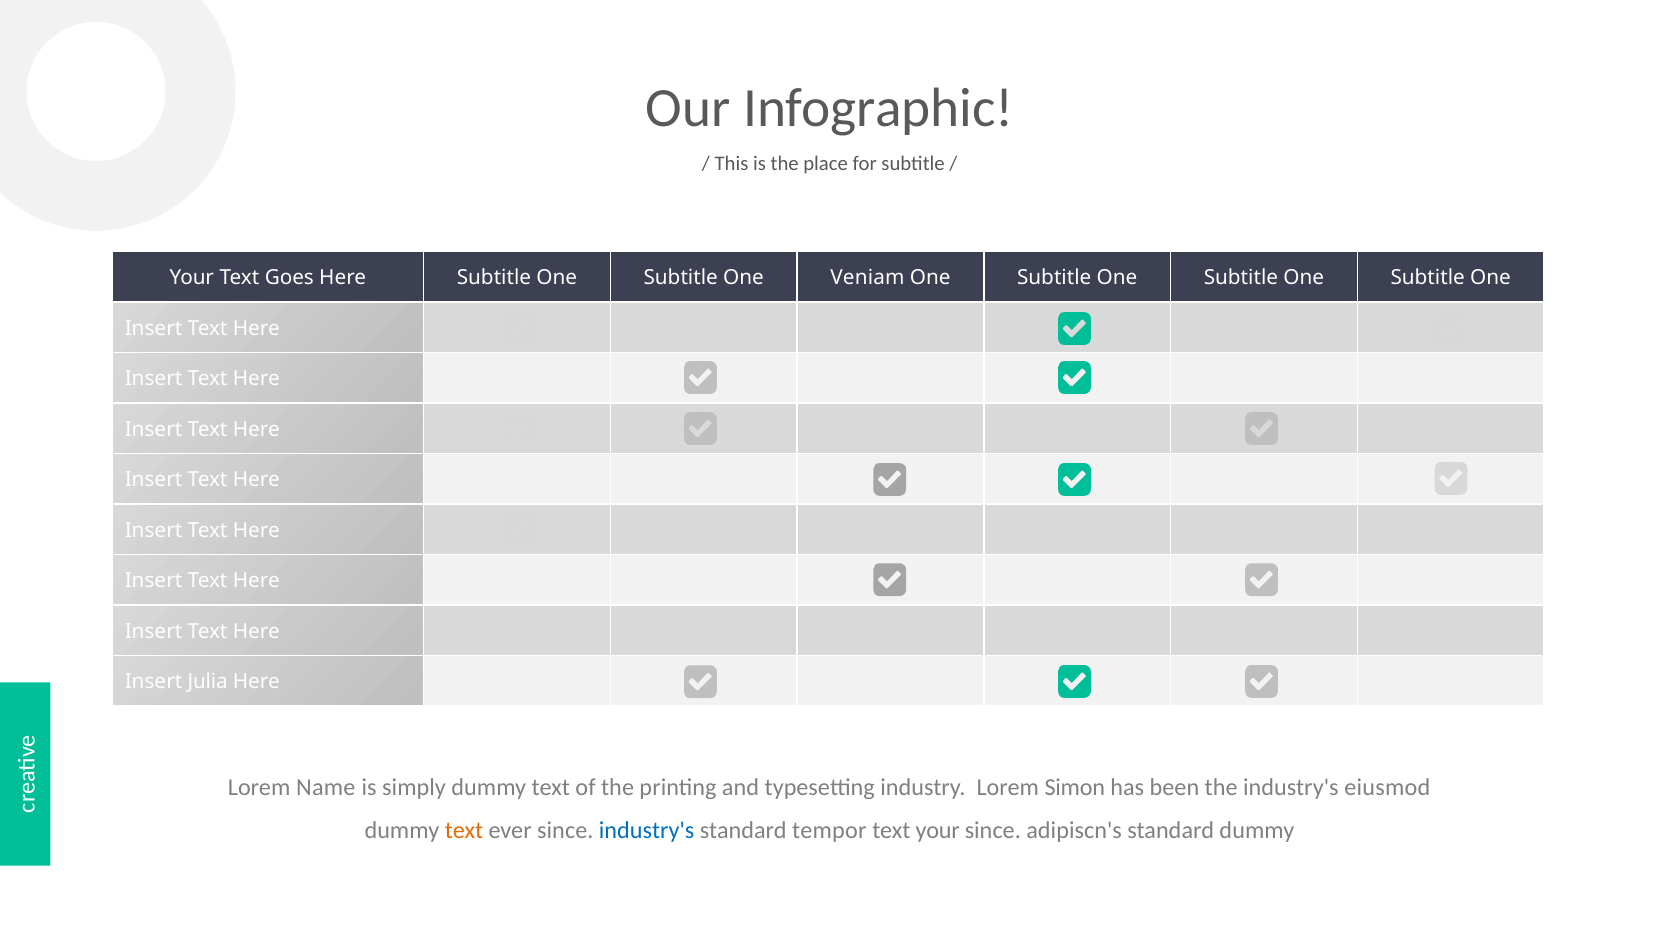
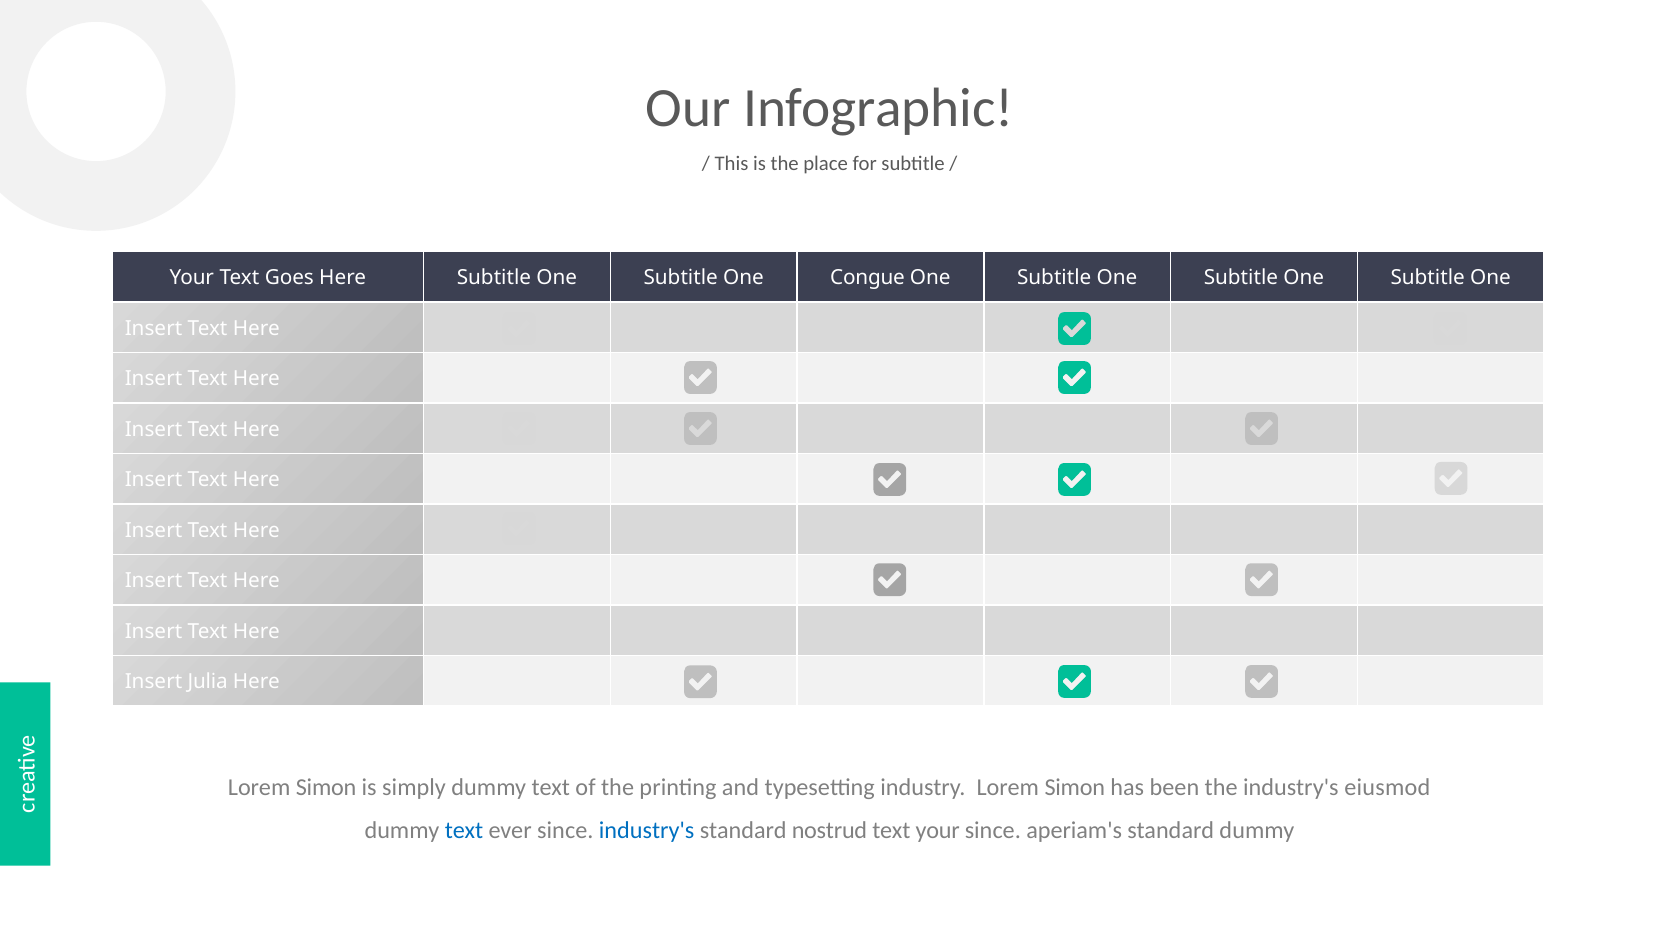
Veniam: Veniam -> Congue (868, 278)
Name: Name -> Simon (326, 787)
text colour: orange -> blue (464, 831)
tempor: tempor -> nostrud (829, 831)
adipiscn's: adipiscn's -> aperiam's (1074, 831)
